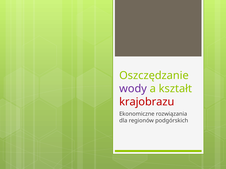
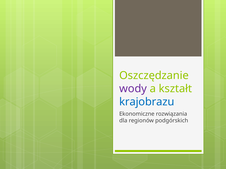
krajobrazu colour: red -> blue (147, 102)
